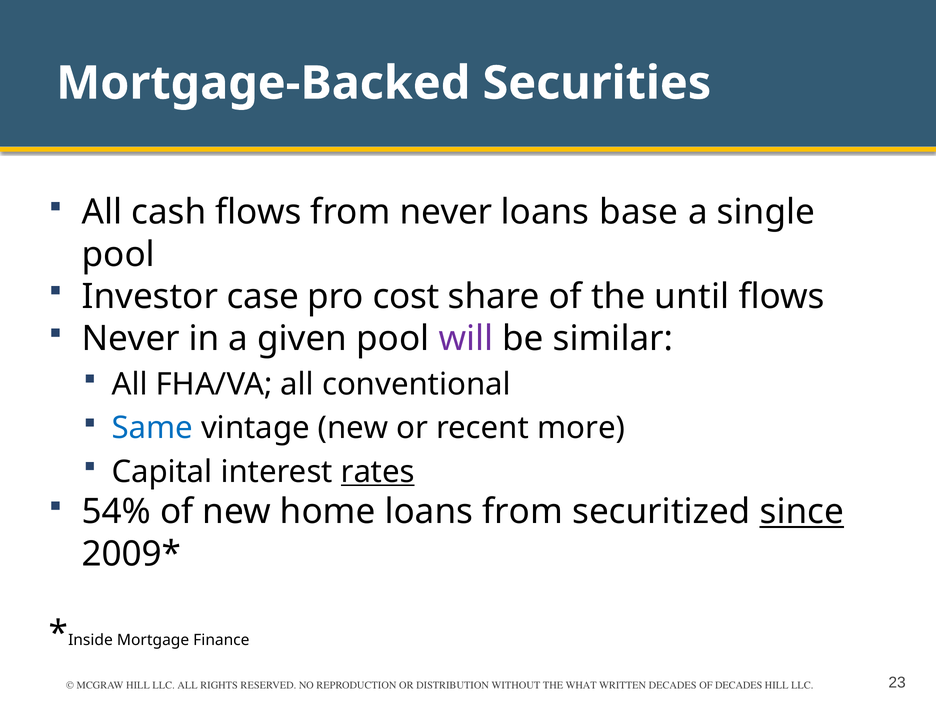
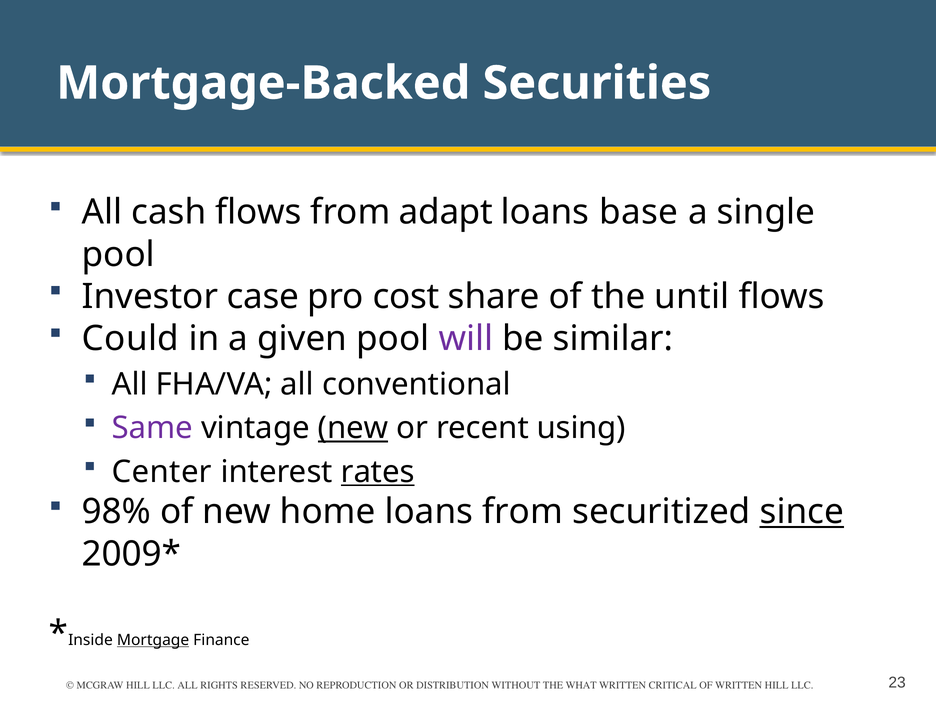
from never: never -> adapt (446, 212)
Never: Never -> Could (130, 339)
Same colour: blue -> purple (152, 428)
new underline: none -> present (353, 428)
more: more -> using (581, 428)
Capital: Capital -> Center (162, 472)
54%: 54% -> 98% (116, 512)
Mortgage underline: none -> present (153, 640)
WRITTEN DECADES: DECADES -> CRITICAL (673, 686)
OF DECADES: DECADES -> WRITTEN (739, 686)
